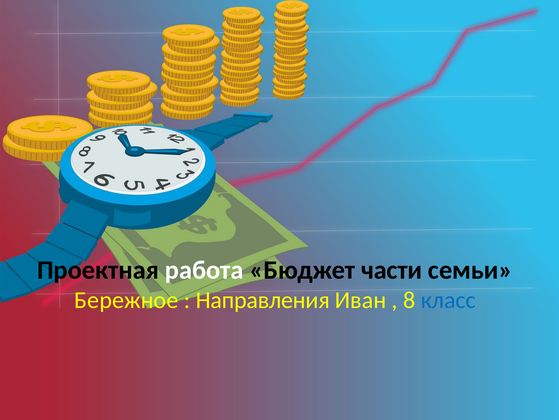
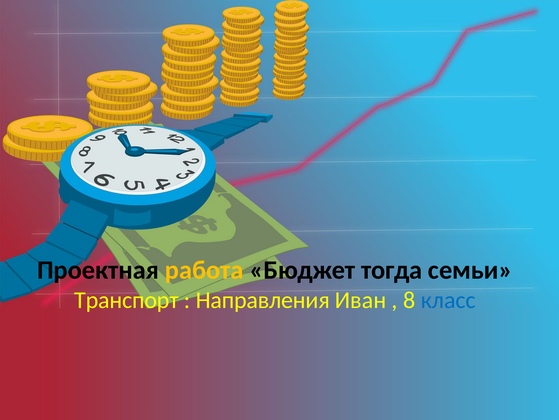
работа colour: white -> yellow (204, 270)
части: части -> тогда (392, 270)
Бережное: Бережное -> Транспорт (126, 300)
